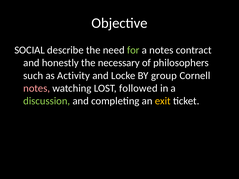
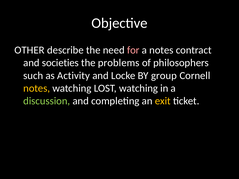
SOCIAL: SOCIAL -> OTHER (29, 50)
for colour: light green -> pink (133, 50)
honestly: honestly -> societies (60, 63)
necessary: necessary -> problems (119, 63)
notes colour: pink -> yellow (37, 88)
LOST followed: followed -> watching (138, 88)
